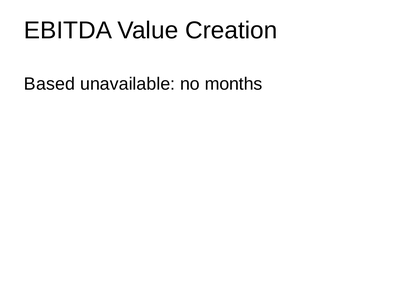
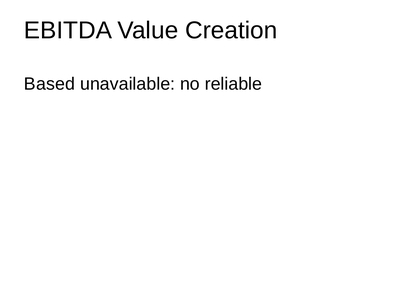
months: months -> reliable (233, 84)
